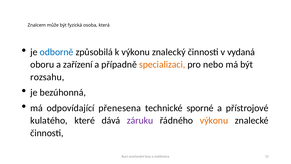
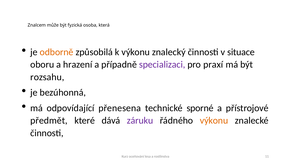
odborně colour: blue -> orange (57, 52)
vydaná: vydaná -> situace (241, 52)
zařízení: zařízení -> hrazení (78, 64)
specializaci colour: orange -> purple (162, 64)
nebo: nebo -> praxí (213, 64)
kulatého: kulatého -> předmět (49, 120)
